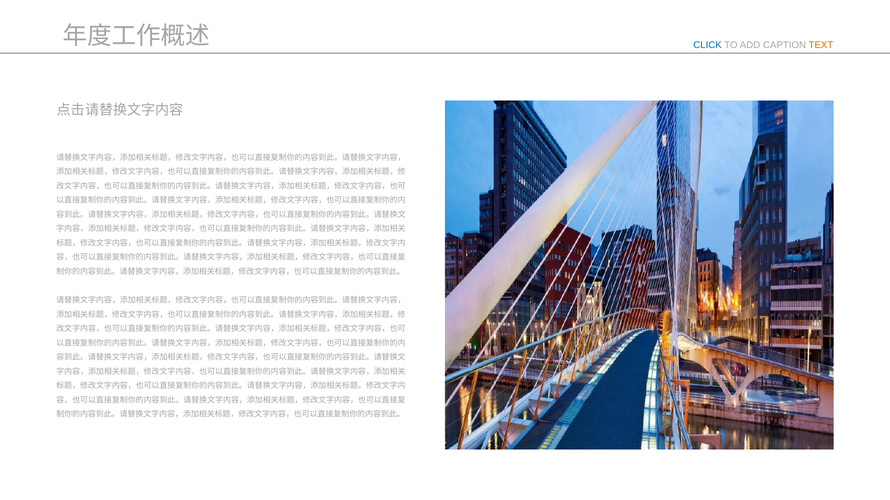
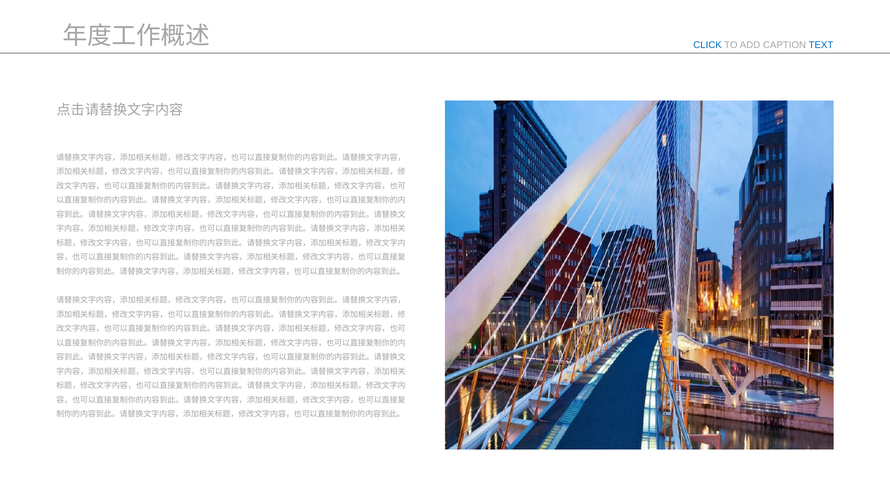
TEXT colour: orange -> blue (821, 45)
